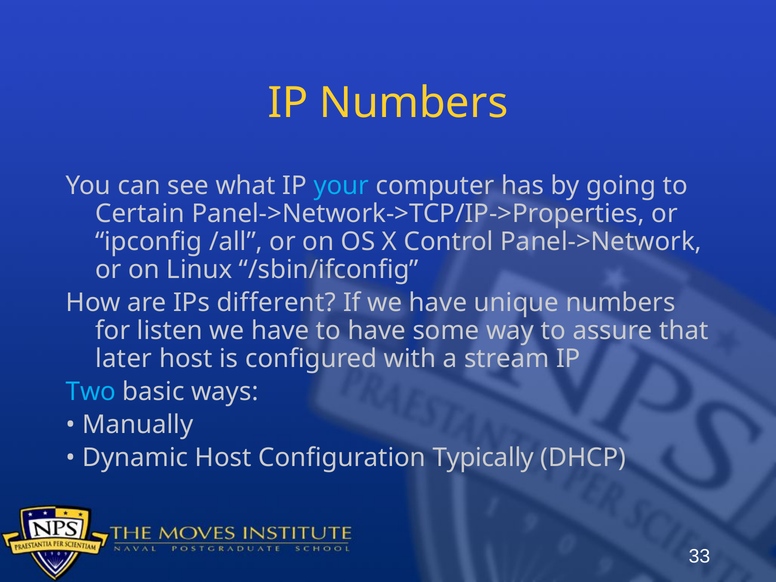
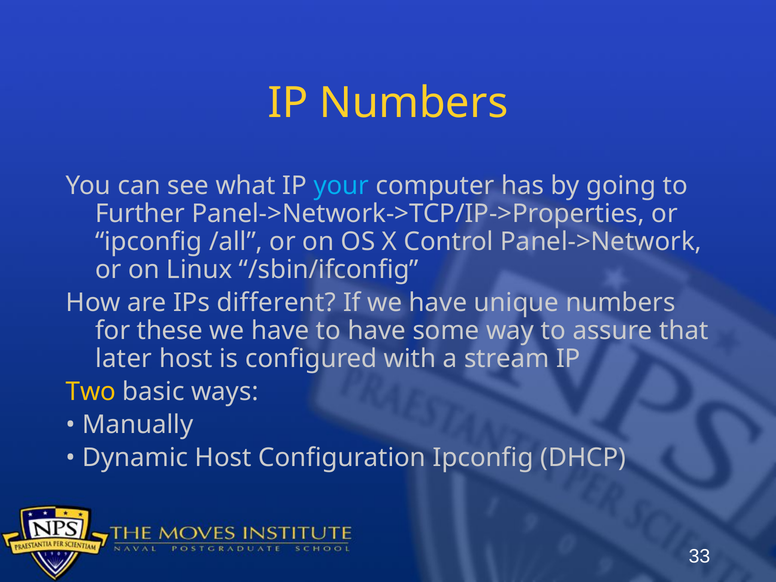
Certain: Certain -> Further (140, 214)
listen: listen -> these (170, 331)
Two colour: light blue -> yellow (91, 392)
Configuration Typically: Typically -> Ipconfig (483, 458)
